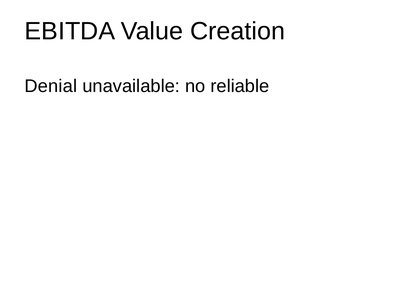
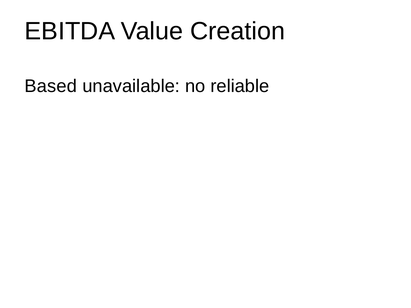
Denial: Denial -> Based (51, 86)
